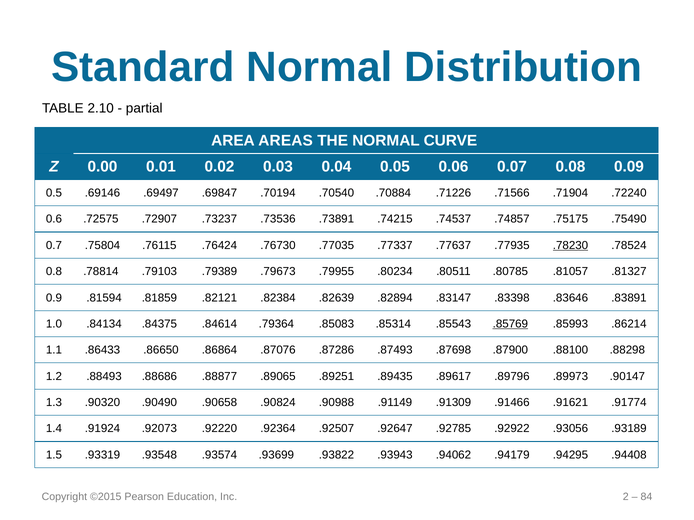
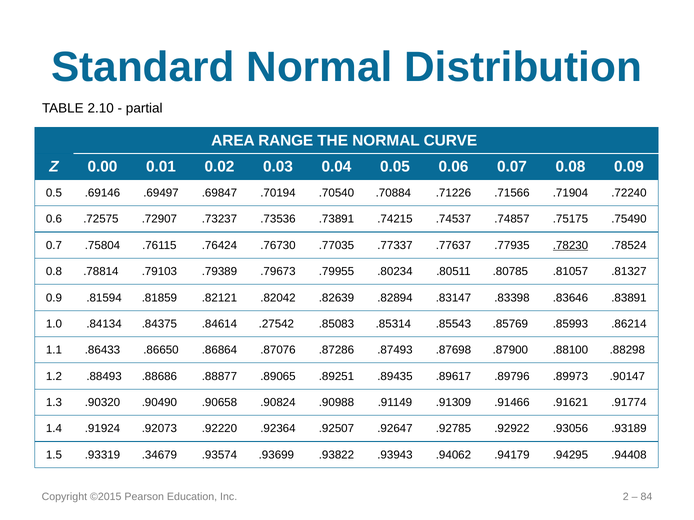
AREAS: AREAS -> RANGE (286, 141)
.82384: .82384 -> .82042 (278, 298)
.79364: .79364 -> .27542 (276, 324)
.85769 underline: present -> none (510, 324)
.93548: .93548 -> .34679 (159, 455)
